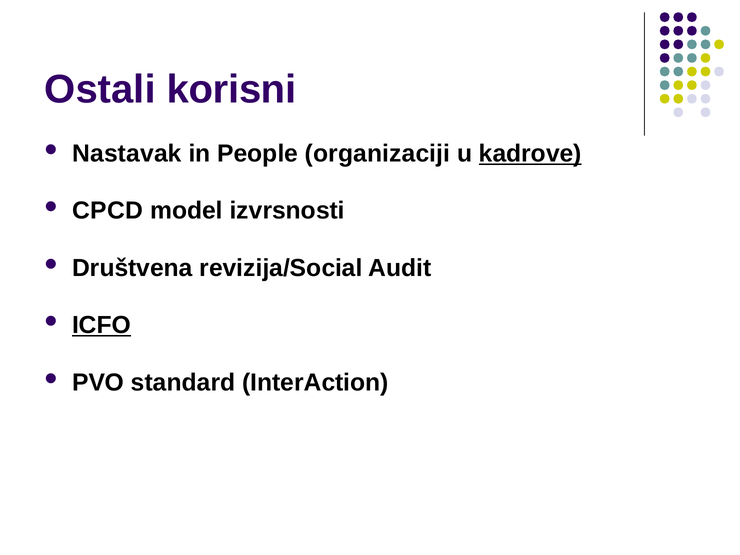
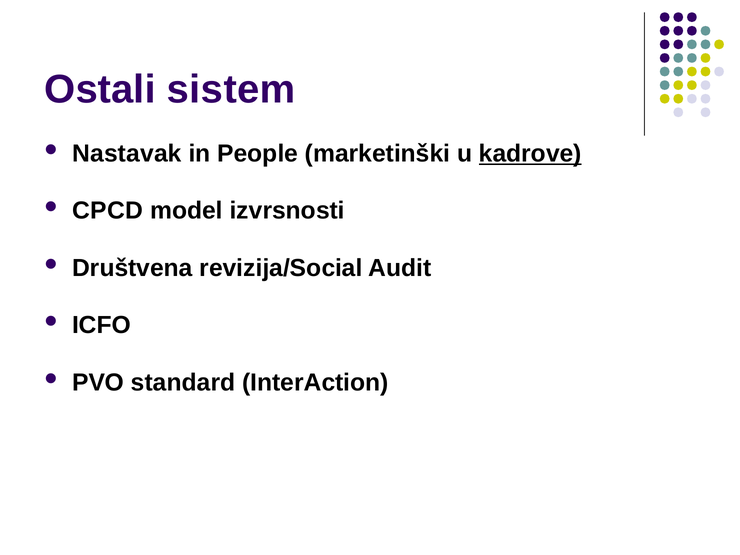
korisni: korisni -> sistem (231, 90)
organizaciji: organizaciji -> marketinški (378, 154)
ICFO underline: present -> none (102, 325)
